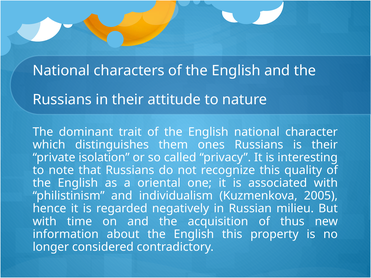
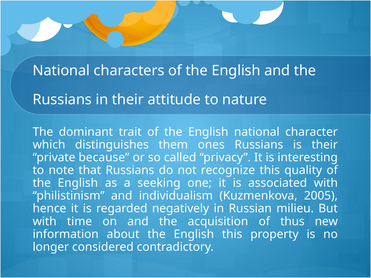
isolation: isolation -> because (104, 158)
oriental: oriental -> seeking (159, 183)
